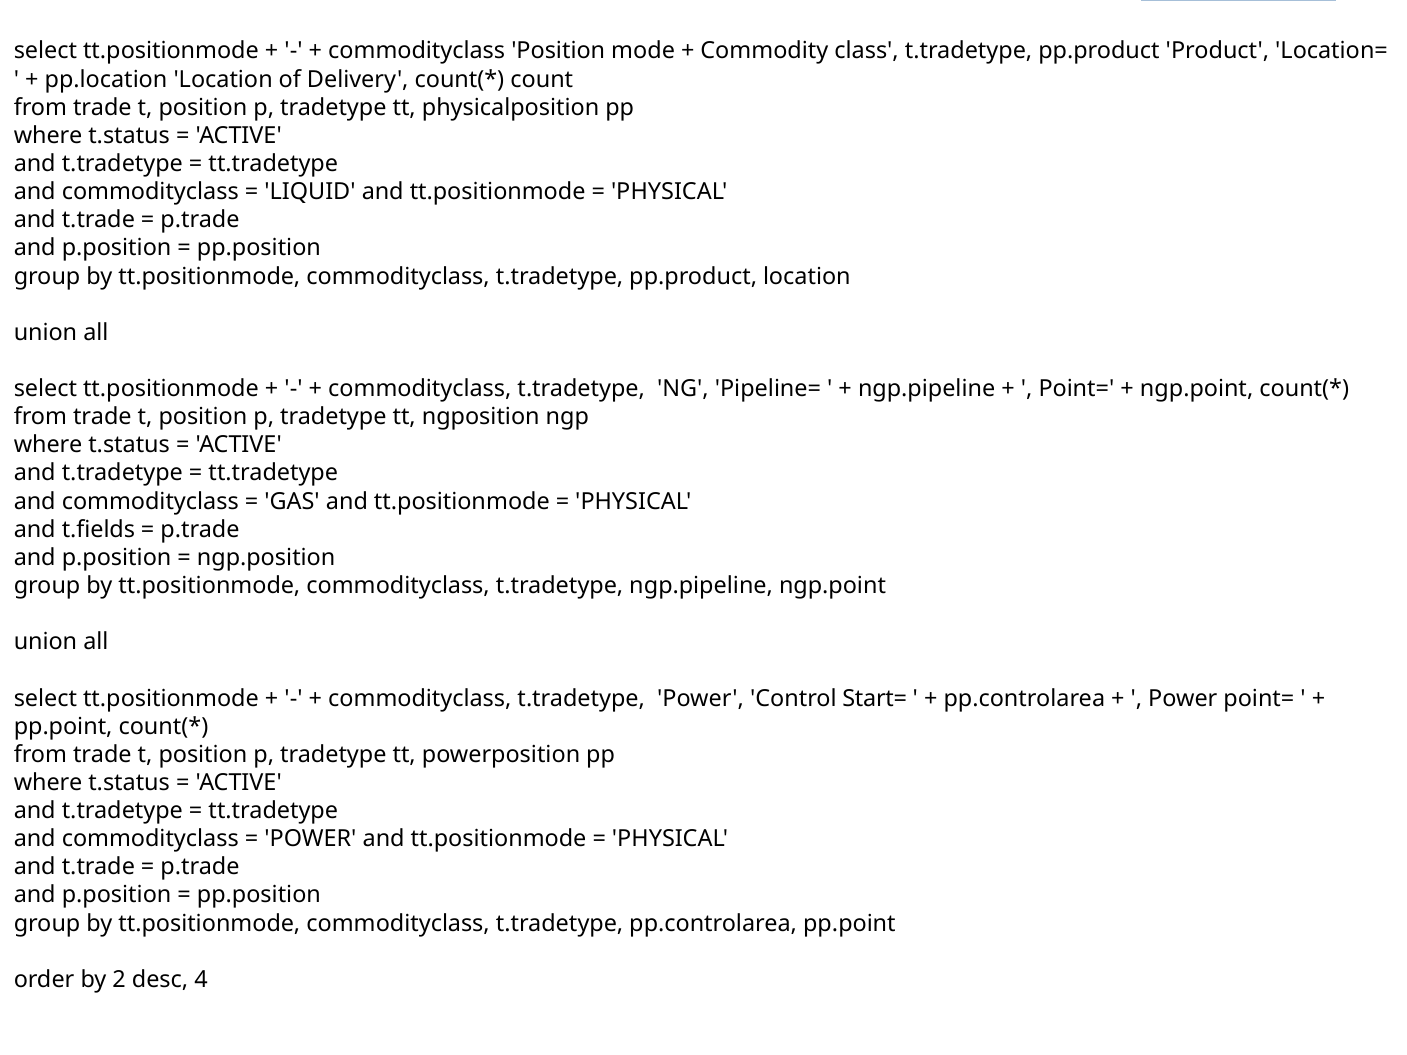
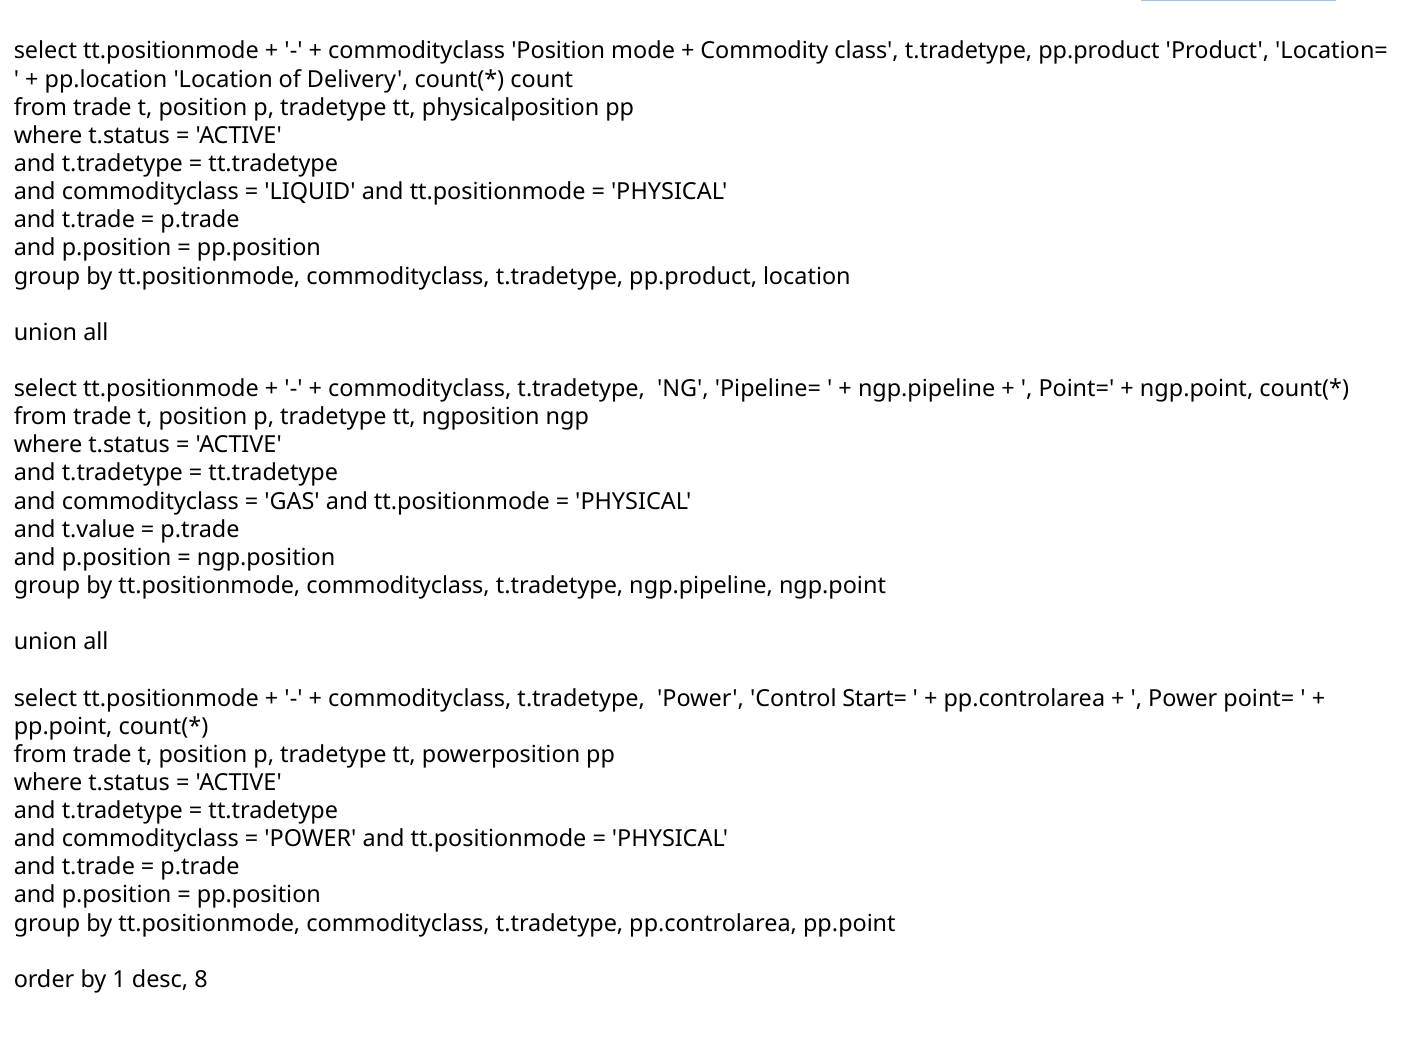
t.fields: t.fields -> t.value (98, 530)
2: 2 -> 1 (119, 980)
4: 4 -> 8 (201, 980)
